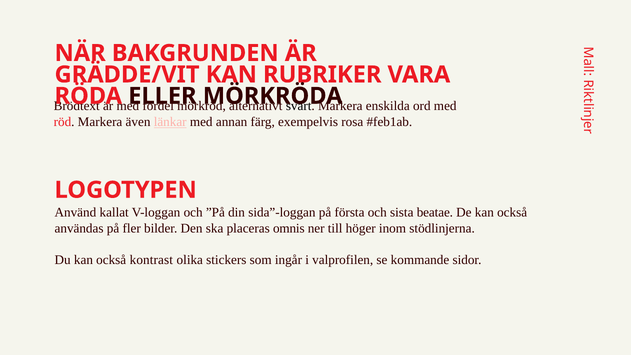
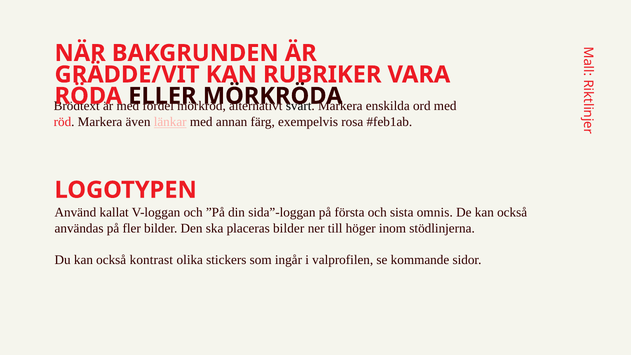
beatae: beatae -> omnis (435, 212)
placeras omnis: omnis -> bilder (289, 228)
